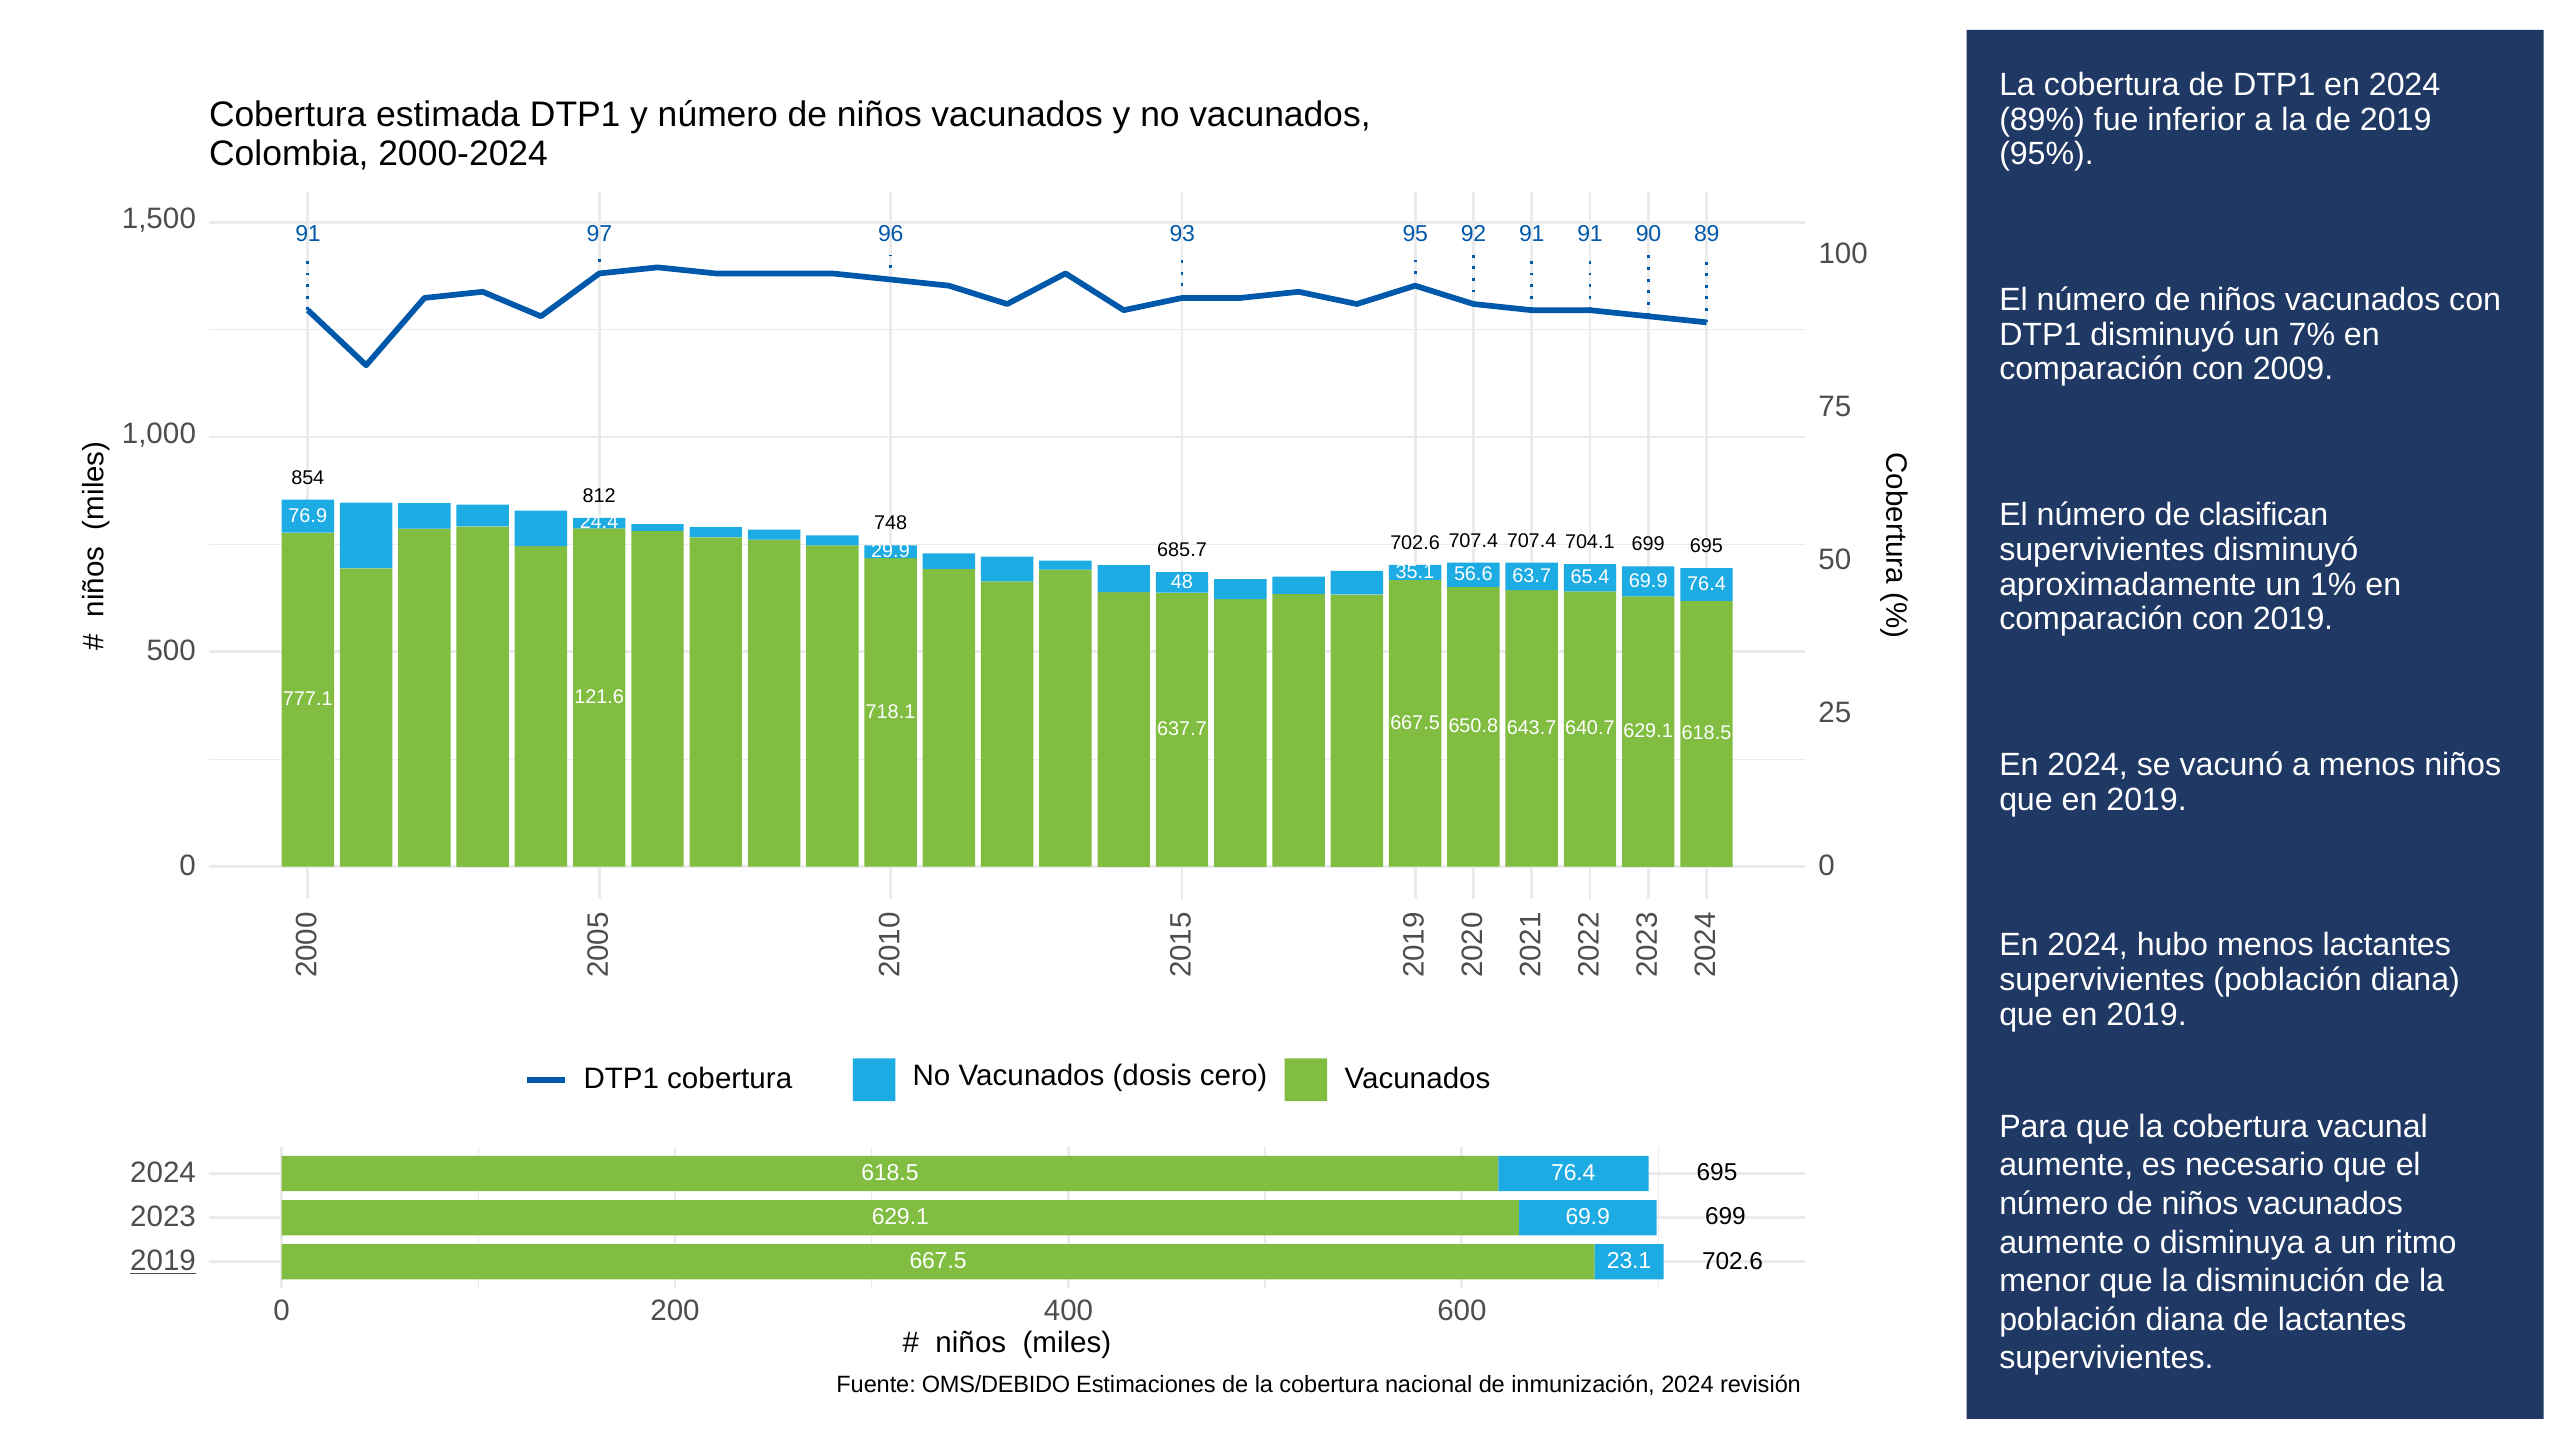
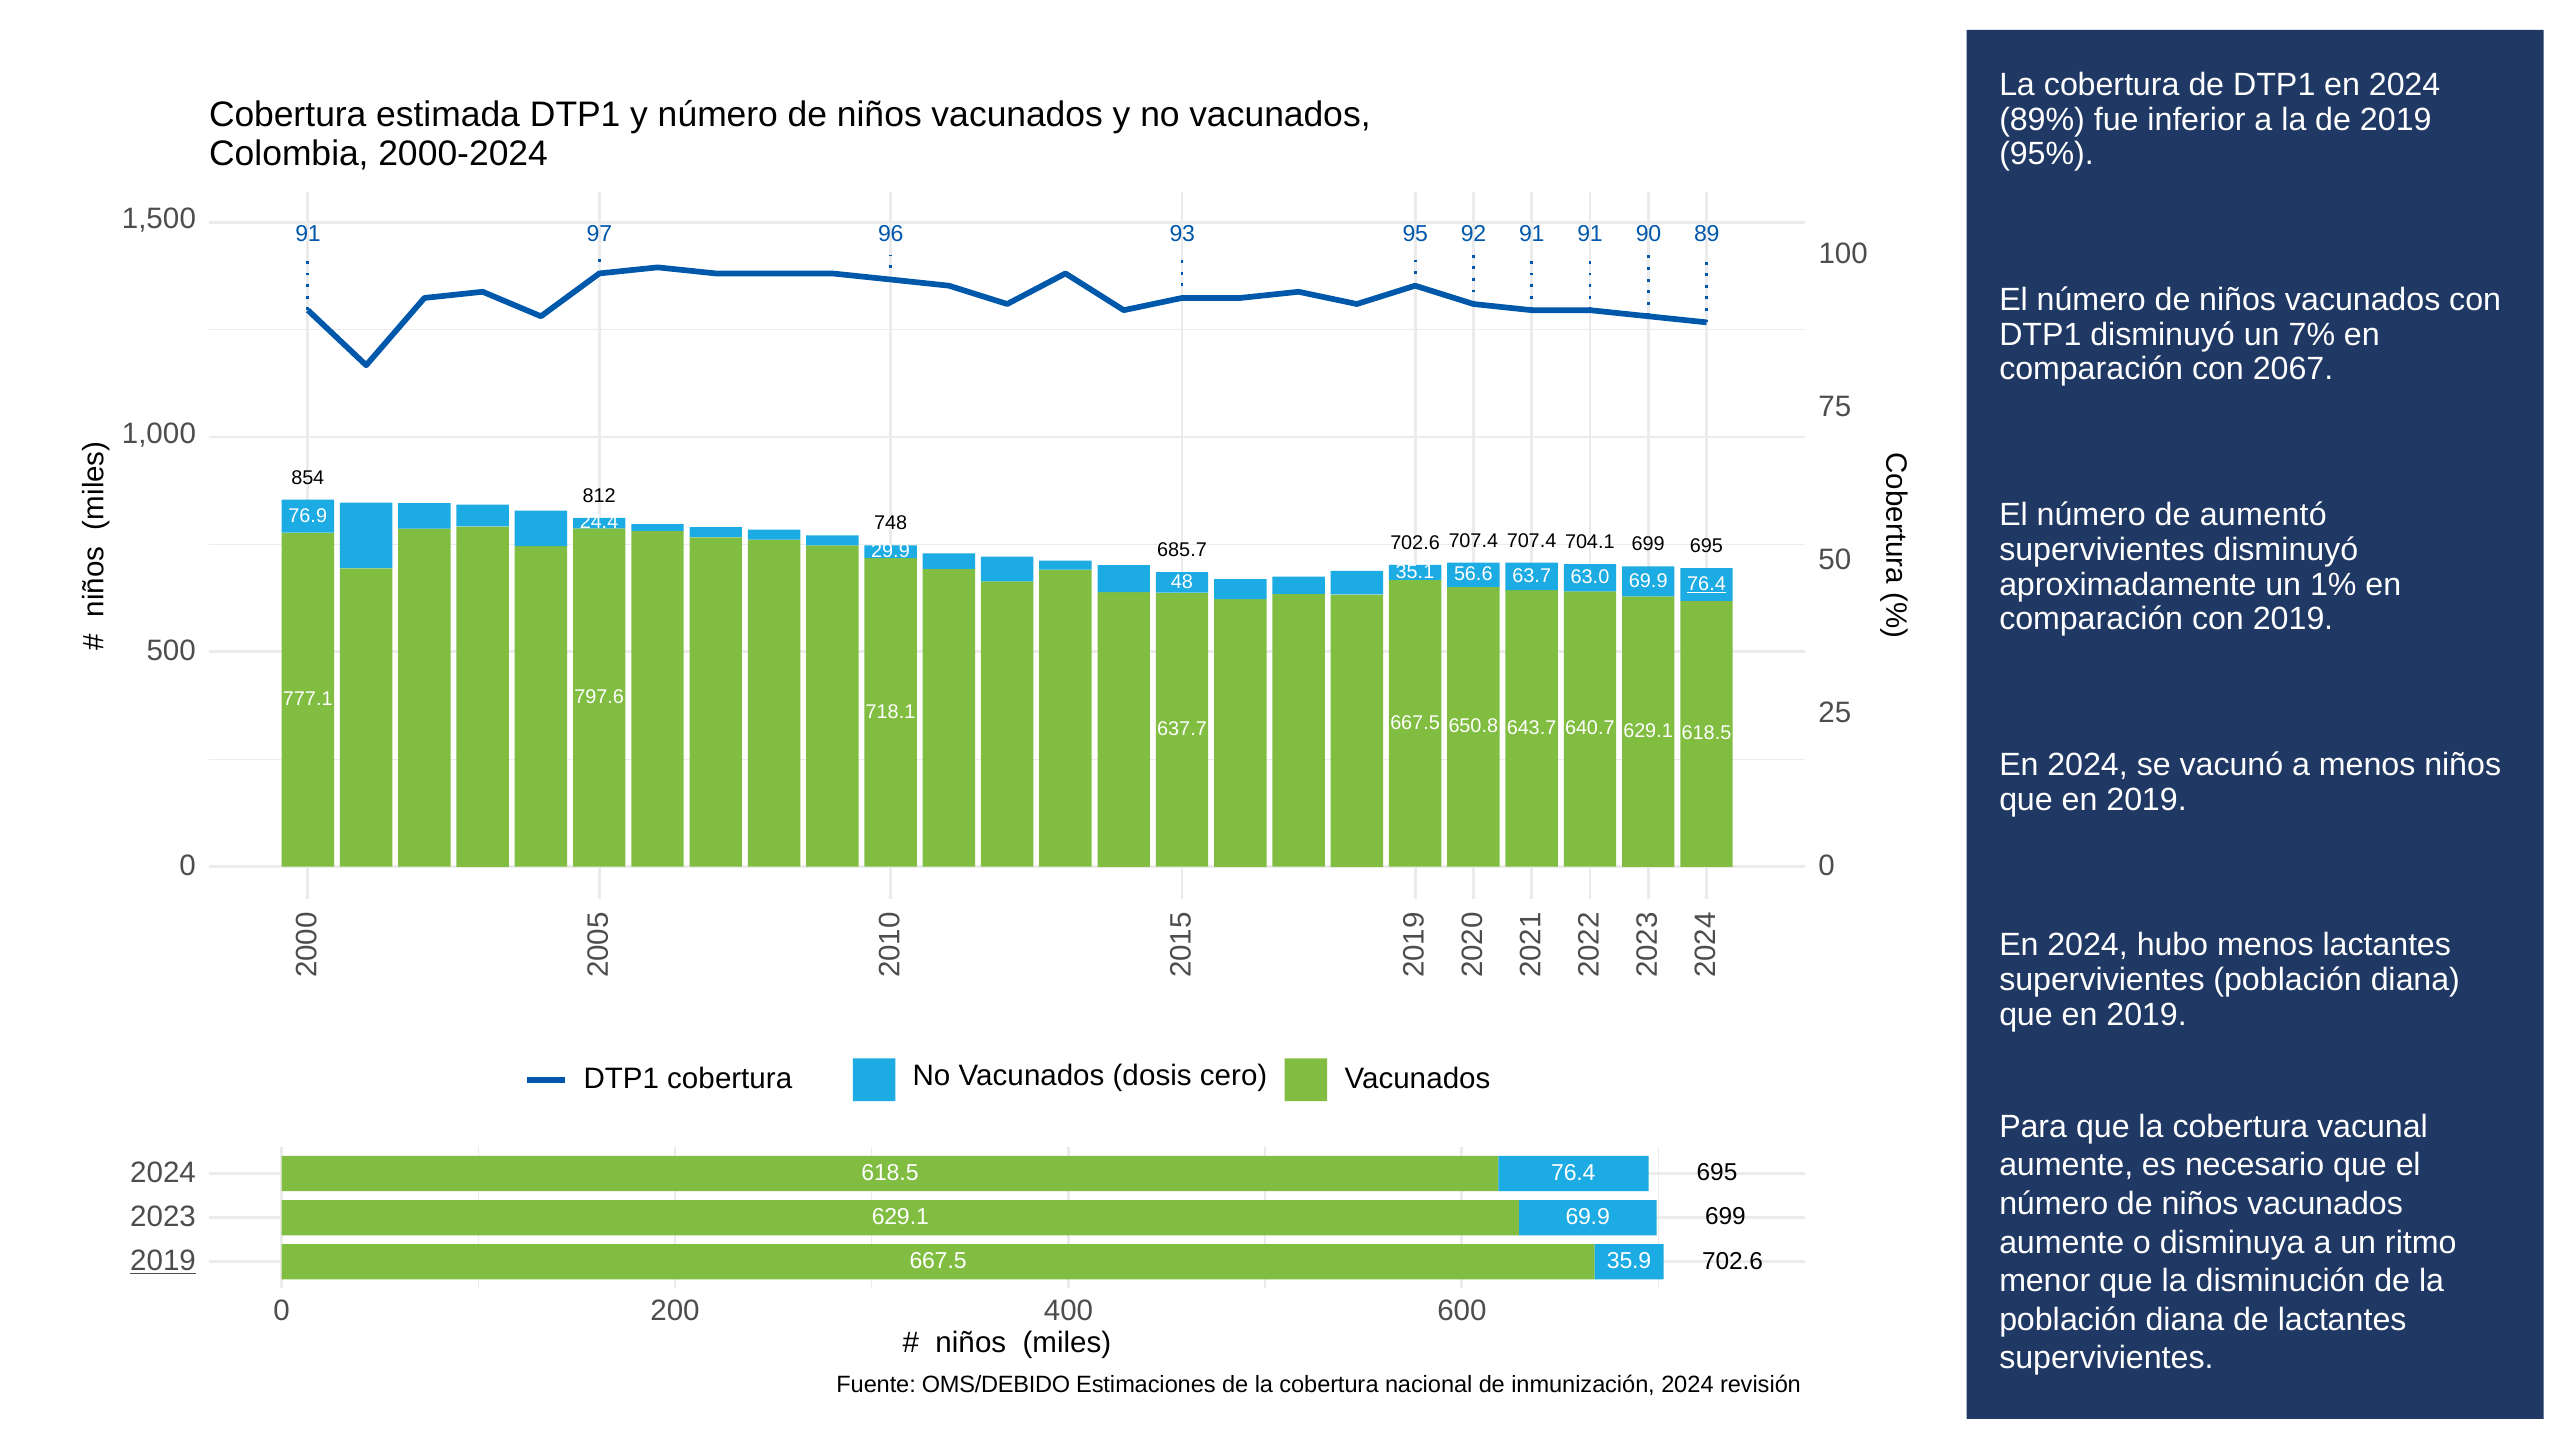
2009: 2009 -> 2067 (2293, 369)
clasifican: clasifican -> aumentó (2263, 515)
65.4: 65.4 -> 63.0 (1590, 577)
76.4 underline: none -> present (1706, 584)
121.6: 121.6 -> 797.6 (599, 697)
23.1: 23.1 -> 35.9 (1629, 1261)
